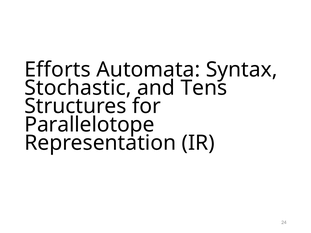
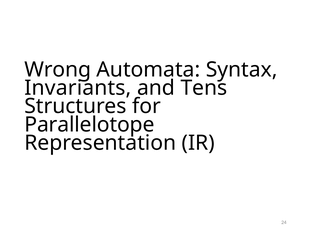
Efforts: Efforts -> Wrong (58, 70)
Stochastic: Stochastic -> Invariants (78, 88)
